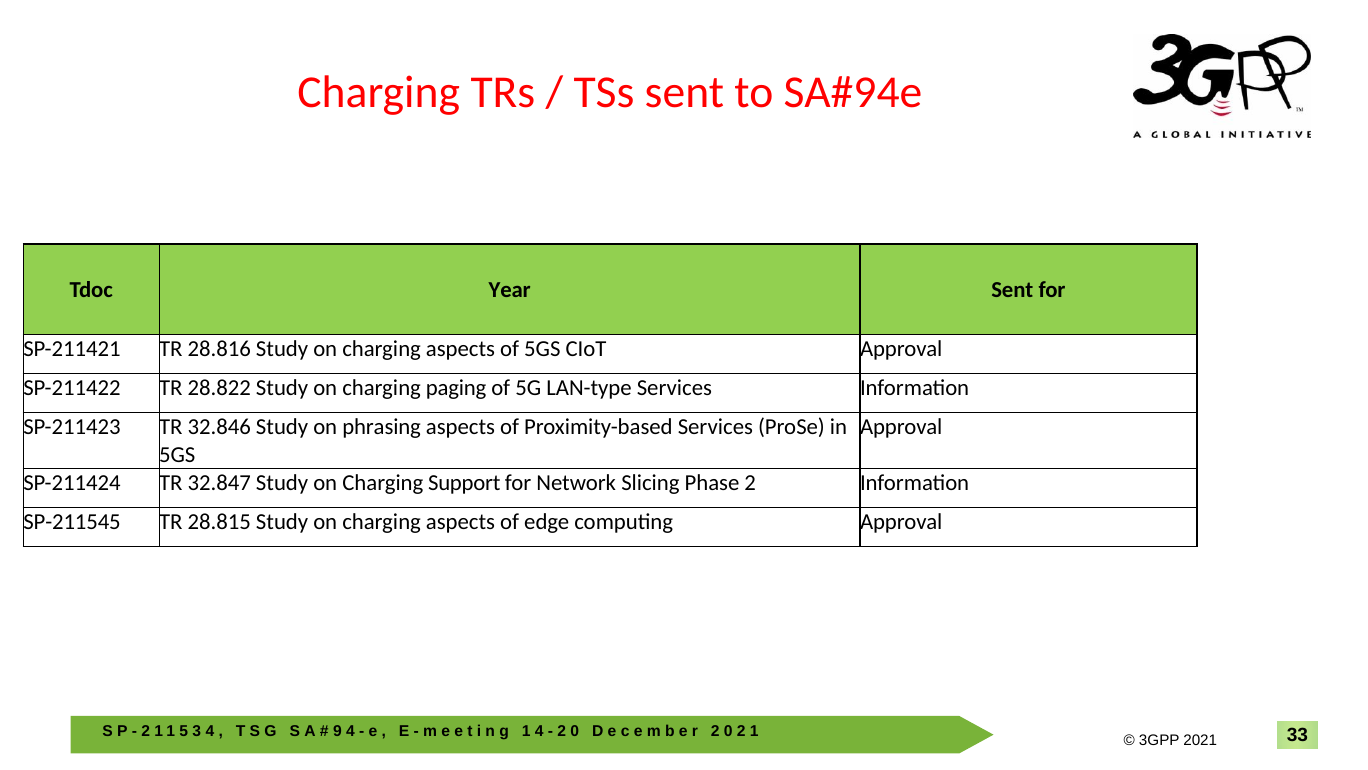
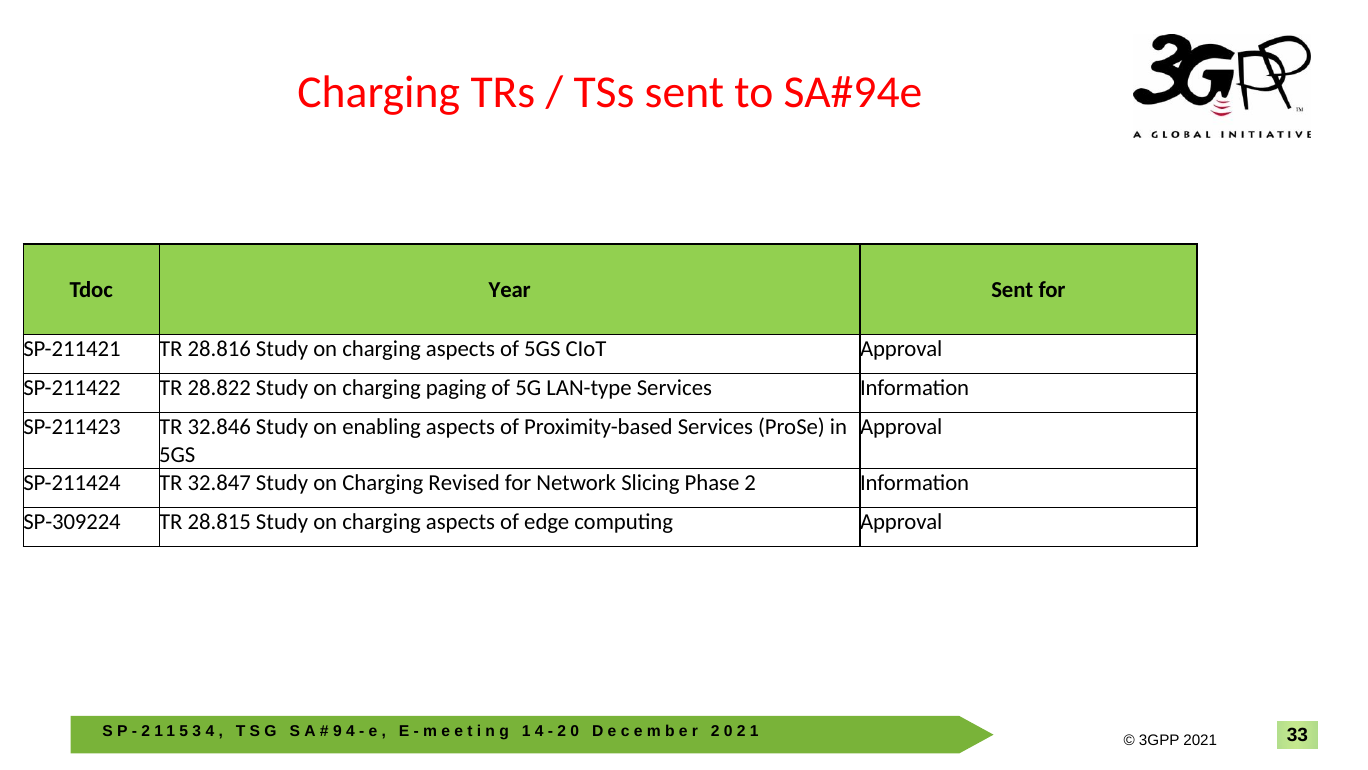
phrasing: phrasing -> enabling (382, 427)
Support: Support -> Revised (464, 482)
SP-211545: SP-211545 -> SP-309224 (72, 521)
